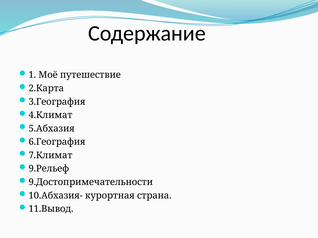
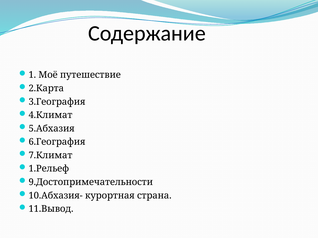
9.Рельеф: 9.Рельеф -> 1.Рельеф (49, 169)
